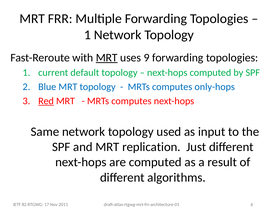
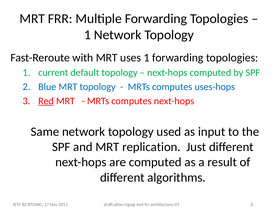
MRT underline: present -> none (107, 58)
uses 9: 9 -> 1 (147, 58)
only-hops: only-hops -> uses-hops (215, 87)
